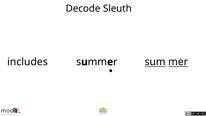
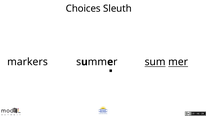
Decode: Decode -> Choices (83, 9)
includes: includes -> markers (28, 62)
